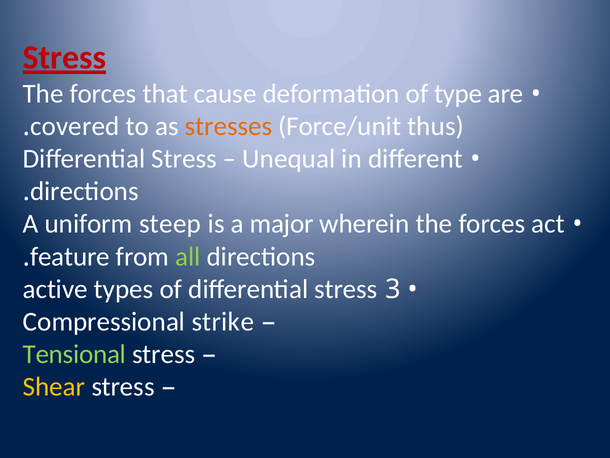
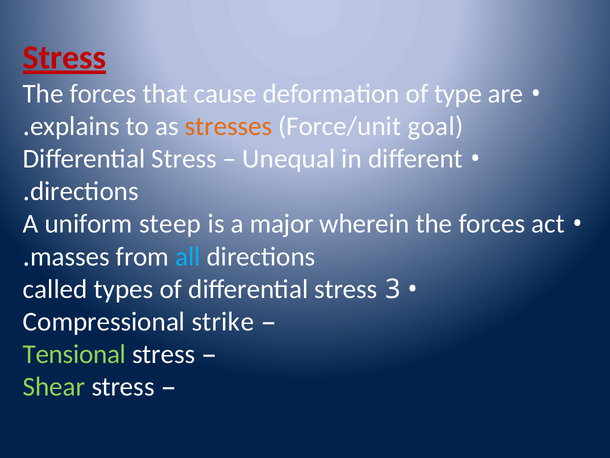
covered: covered -> explains (75, 126)
thus: thus -> goal (436, 126)
feature: feature -> masses (70, 256)
all colour: light green -> light blue (188, 256)
active: active -> called (55, 289)
Shear colour: yellow -> light green (54, 386)
